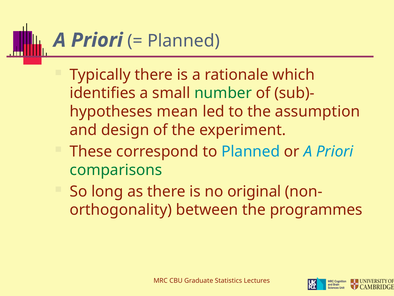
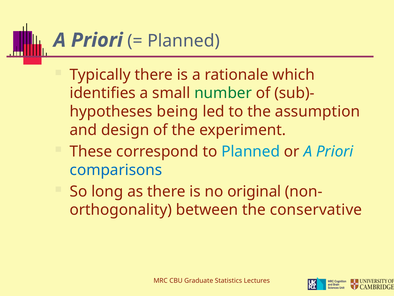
mean: mean -> being (177, 111)
comparisons colour: green -> blue (116, 170)
programmes: programmes -> conservative (316, 210)
